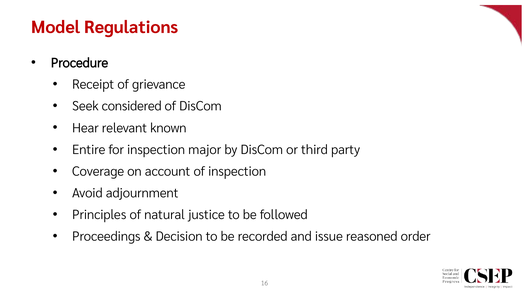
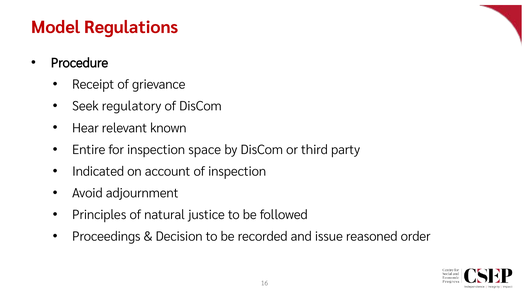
considered: considered -> regulatory (132, 106)
major: major -> space (205, 149)
Coverage: Coverage -> Indicated (98, 171)
